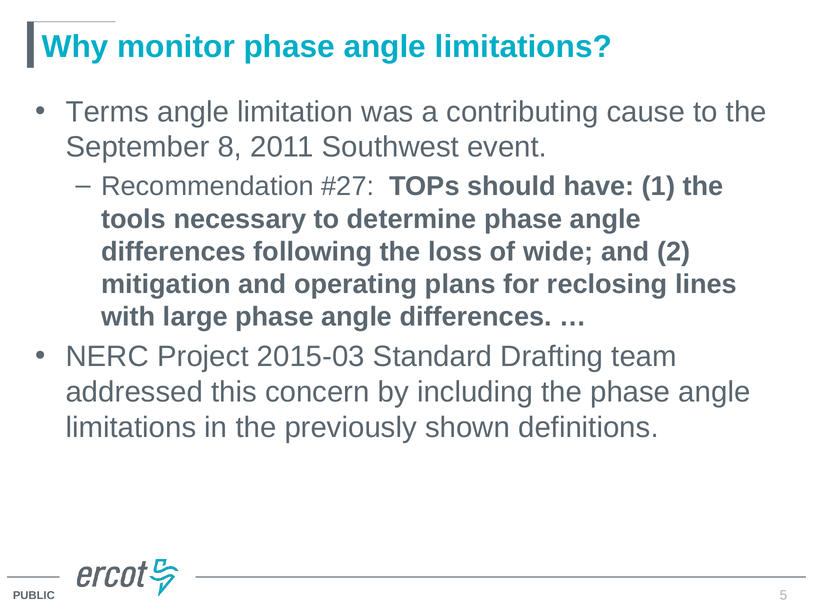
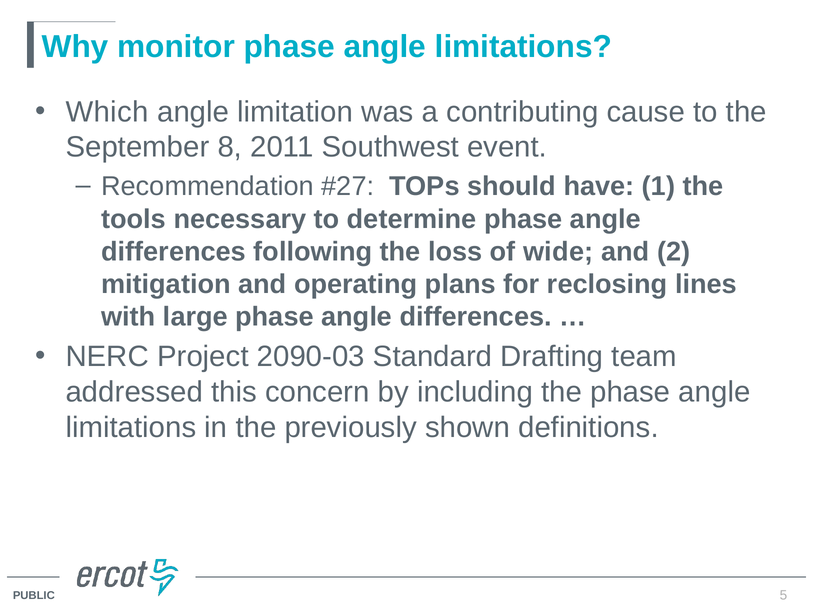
Terms: Terms -> Which (107, 112)
2015-03: 2015-03 -> 2090-03 (311, 356)
